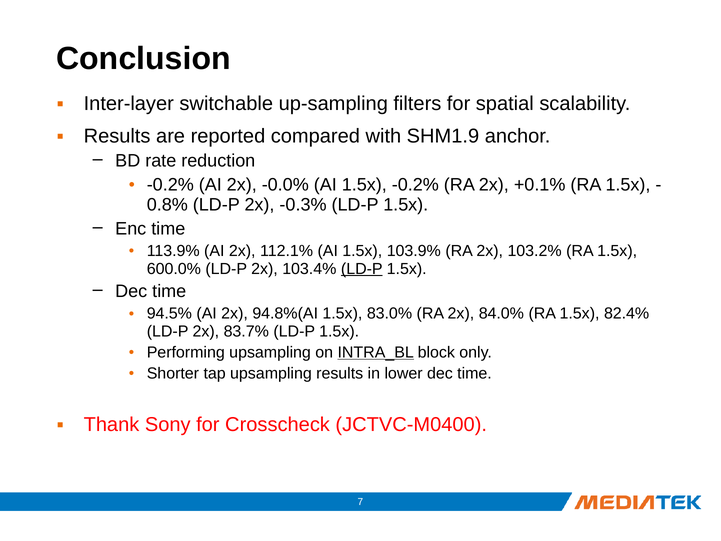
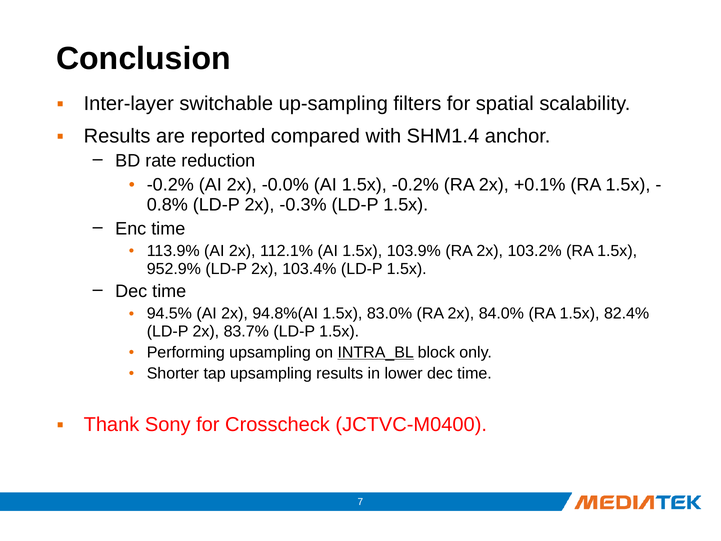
SHM1.9: SHM1.9 -> SHM1.4 (443, 136)
600.0%: 600.0% -> 952.9% (174, 269)
LD-P underline: present -> none (362, 269)
